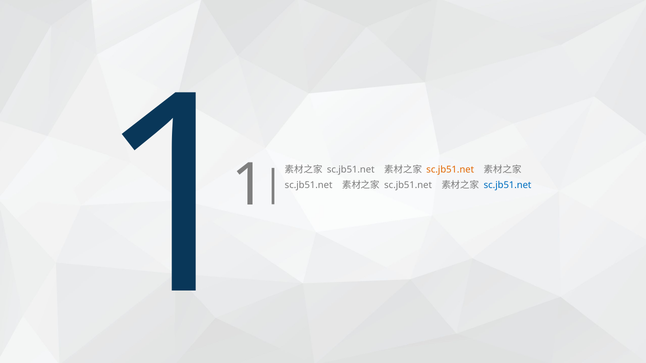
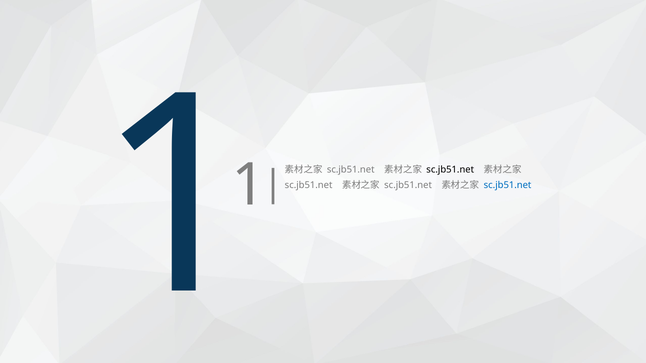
sc.jb51.net colour: orange -> black (450, 170)
